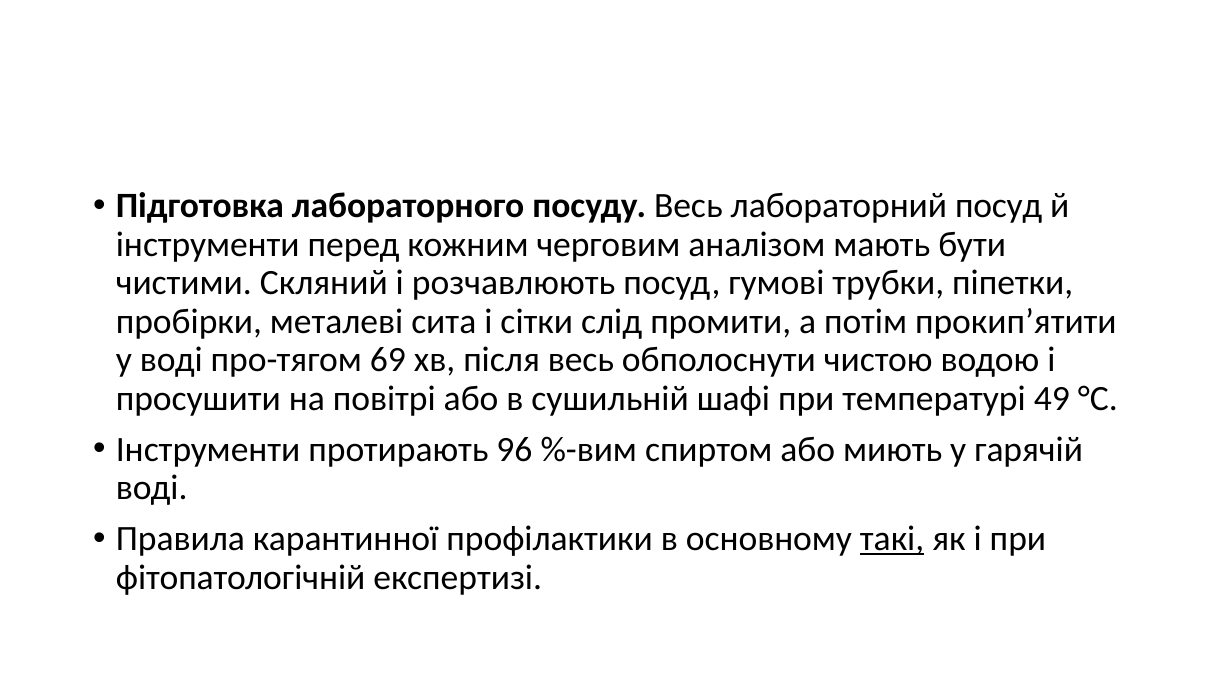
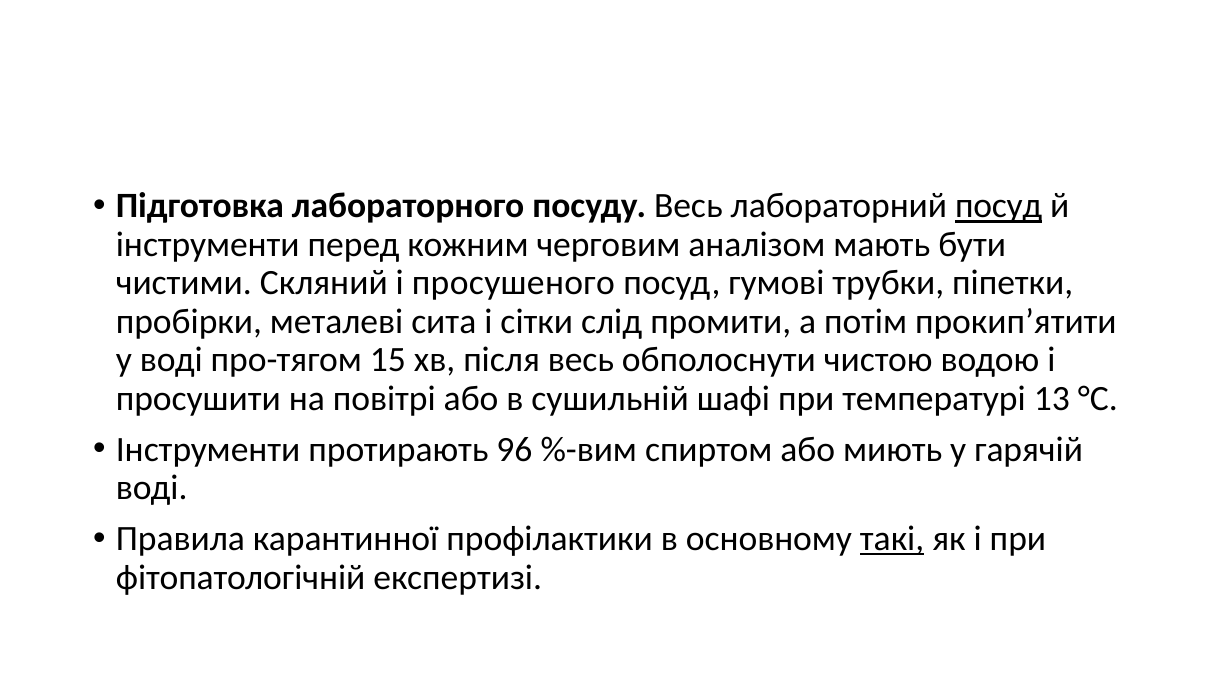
посуд underline: none -> present (999, 206)
розчавлюють: розчавлюють -> просушеного (513, 283)
69: 69 -> 15 (388, 360)
49: 49 -> 13 (1052, 398)
